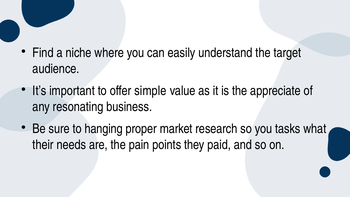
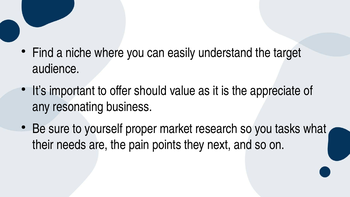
simple: simple -> should (150, 91)
hanging: hanging -> yourself (104, 129)
paid: paid -> next (219, 145)
